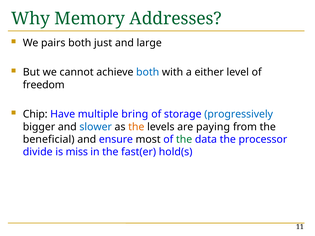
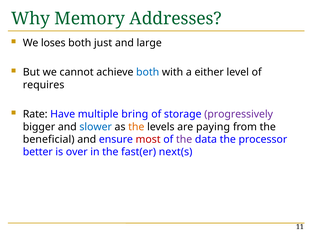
pairs: pairs -> loses (53, 43)
freedom: freedom -> requires (44, 85)
Chip: Chip -> Rate (35, 114)
progressively colour: blue -> purple (239, 114)
most colour: black -> red (148, 140)
the colour: green -> purple (184, 140)
divide: divide -> better (38, 152)
miss: miss -> over (77, 152)
hold(s: hold(s -> next(s (176, 152)
